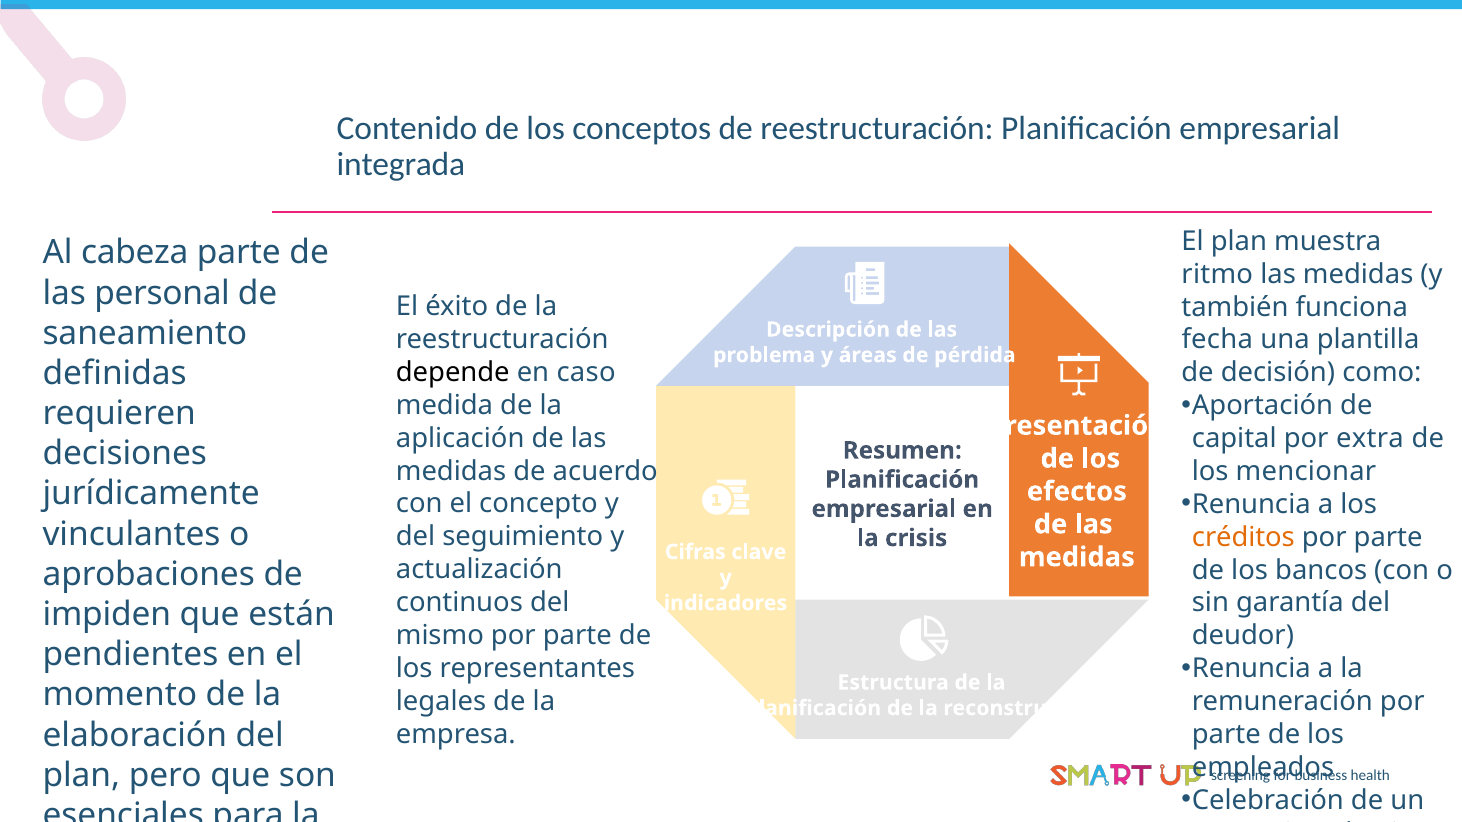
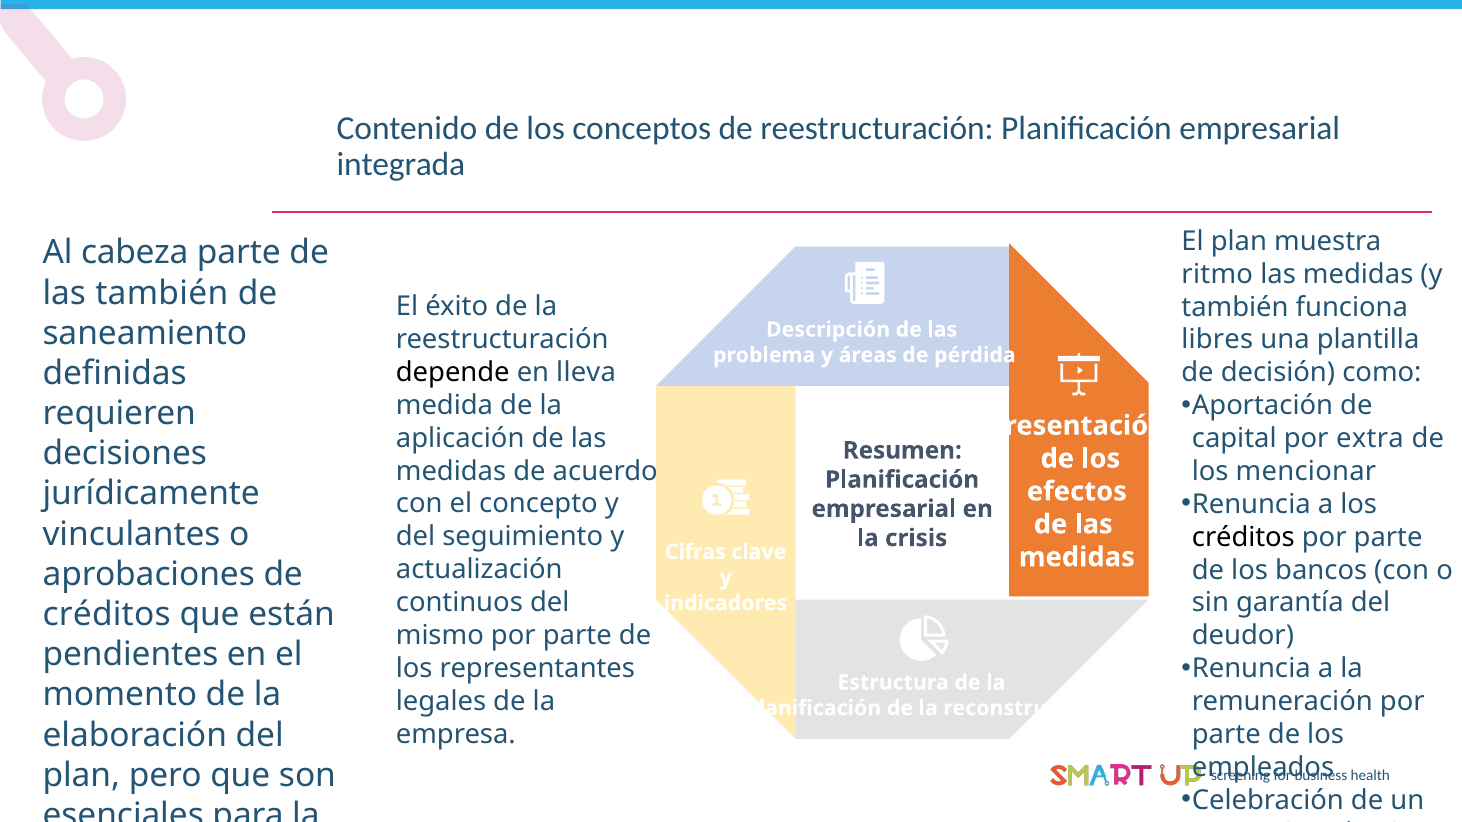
las personal: personal -> también (162, 293)
fecha: fecha -> libres (1217, 340)
caso: caso -> lleva (586, 373)
créditos colour: orange -> black (1243, 537)
impiden: impiden -> créditos (107, 615)
